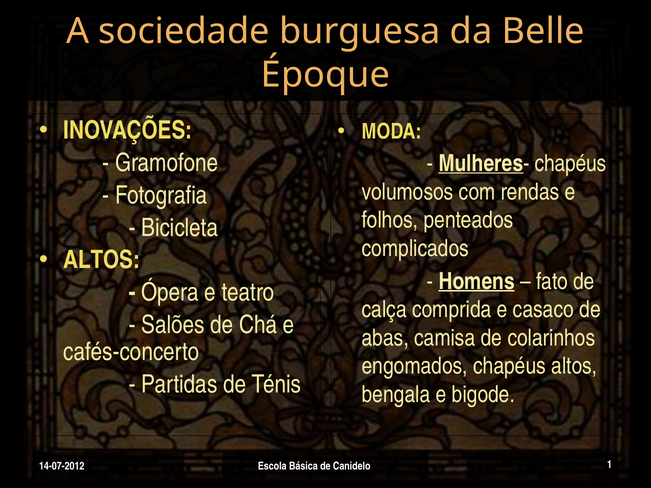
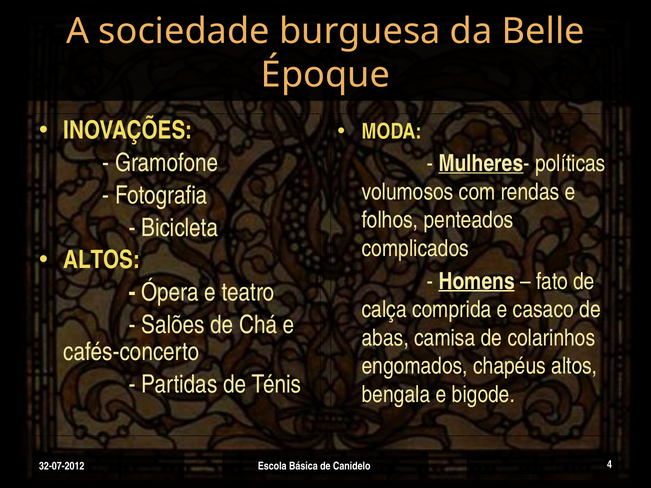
Mulheres- chapéus: chapéus -> políticas (570, 164)
14-07-2012: 14-07-2012 -> 32-07-2012 (62, 466)
1: 1 -> 4 (610, 465)
